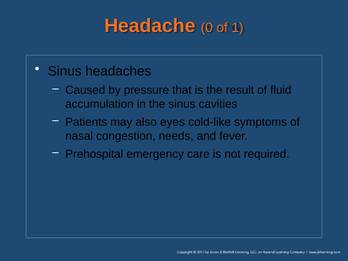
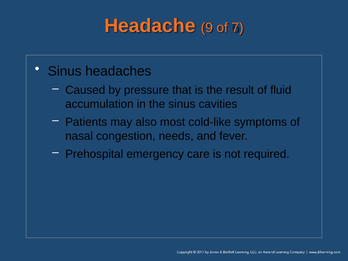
0: 0 -> 9 (207, 28)
1: 1 -> 7 (238, 28)
eyes: eyes -> most (173, 122)
